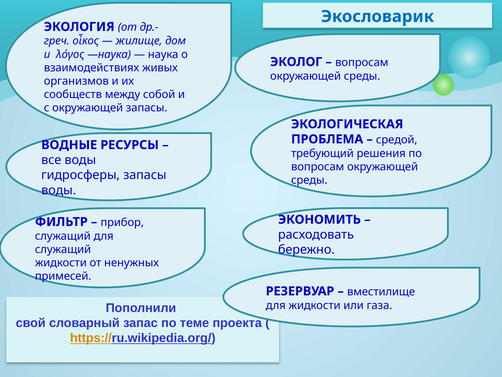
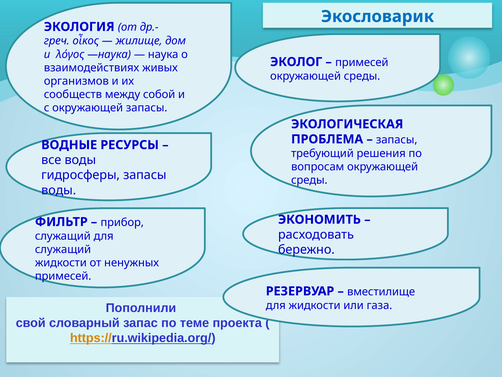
вопросам: вопросам -> примесей (362, 62)
средой: средой -> запасы (397, 139)
